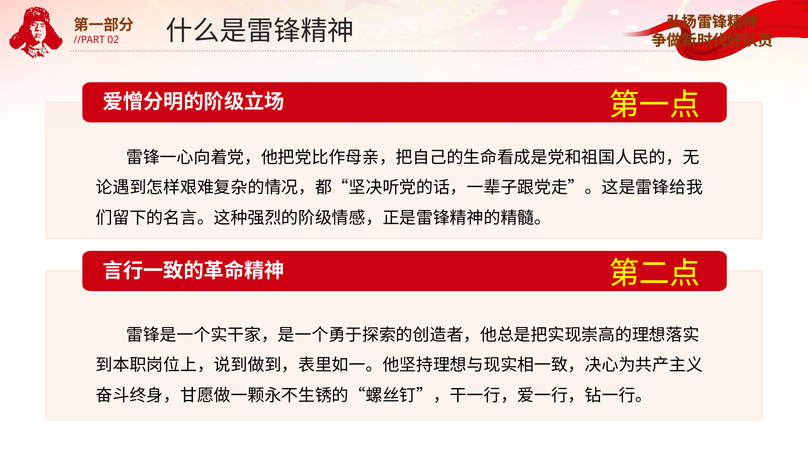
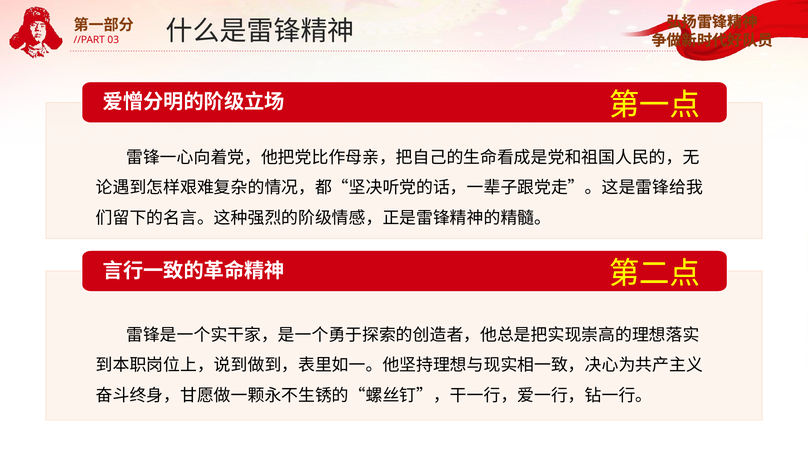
02: 02 -> 03 (113, 40)
